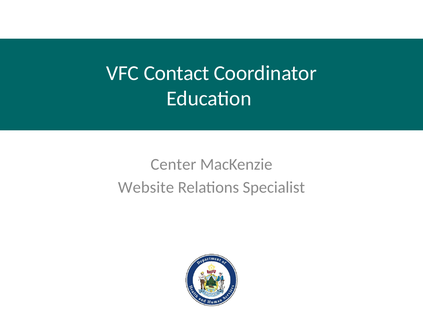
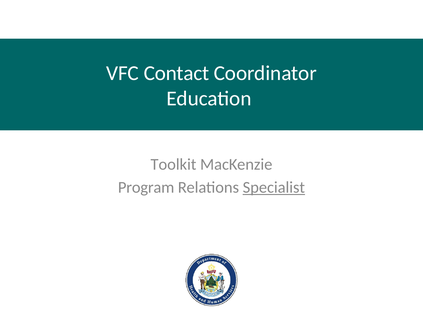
Center: Center -> Toolkit (173, 165)
Website: Website -> Program (146, 188)
Specialist underline: none -> present (274, 188)
